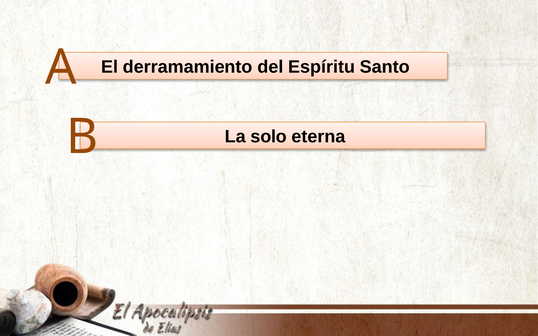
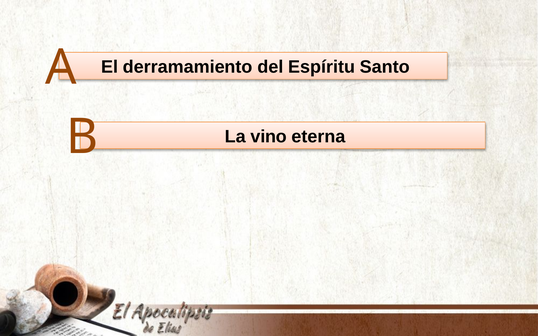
solo: solo -> vino (269, 137)
